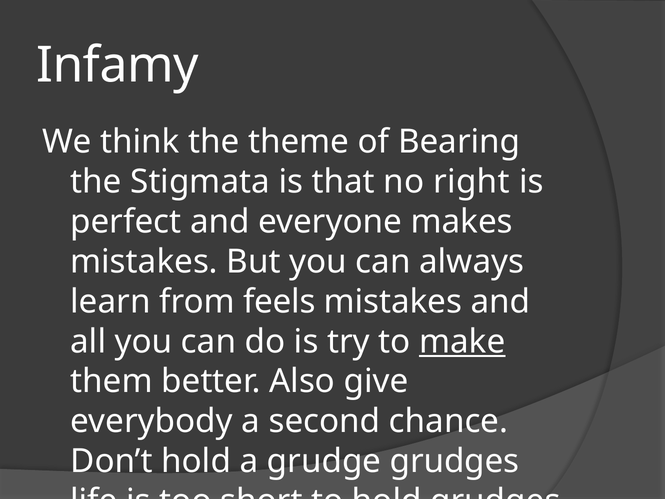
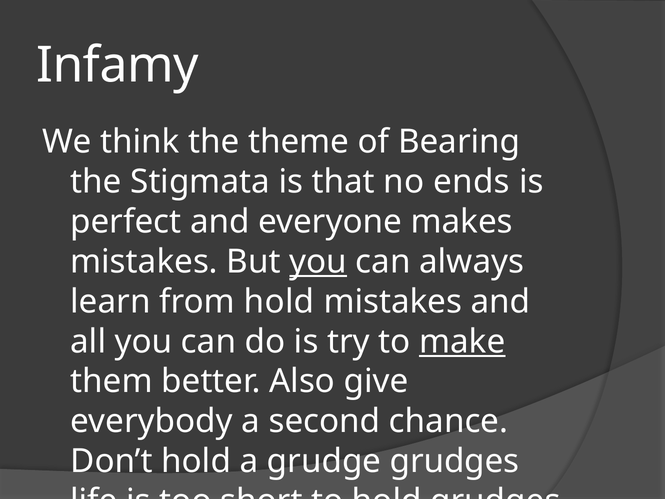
right: right -> ends (472, 182)
you underline: none -> present (318, 262)
from feels: feels -> hold (279, 302)
